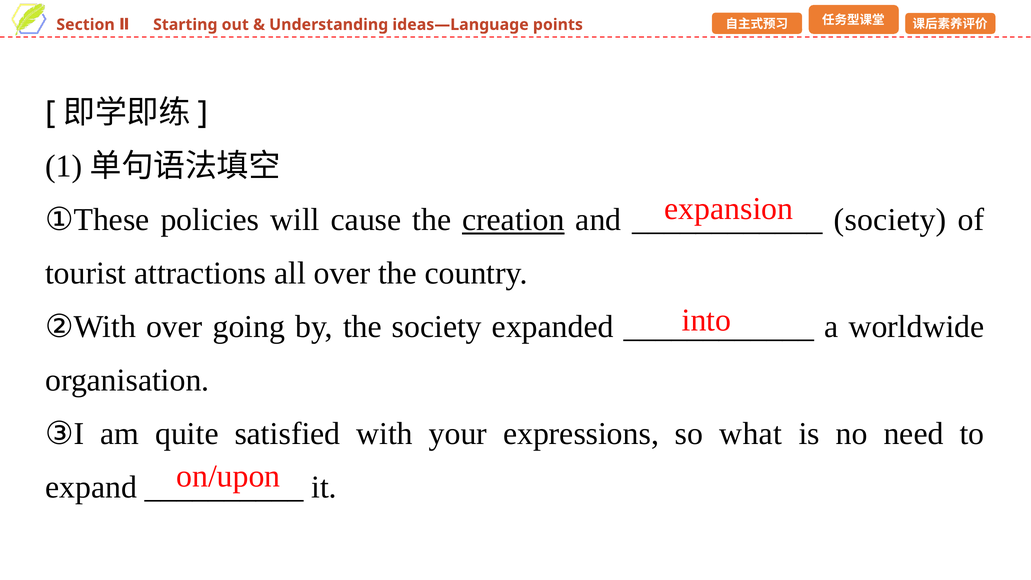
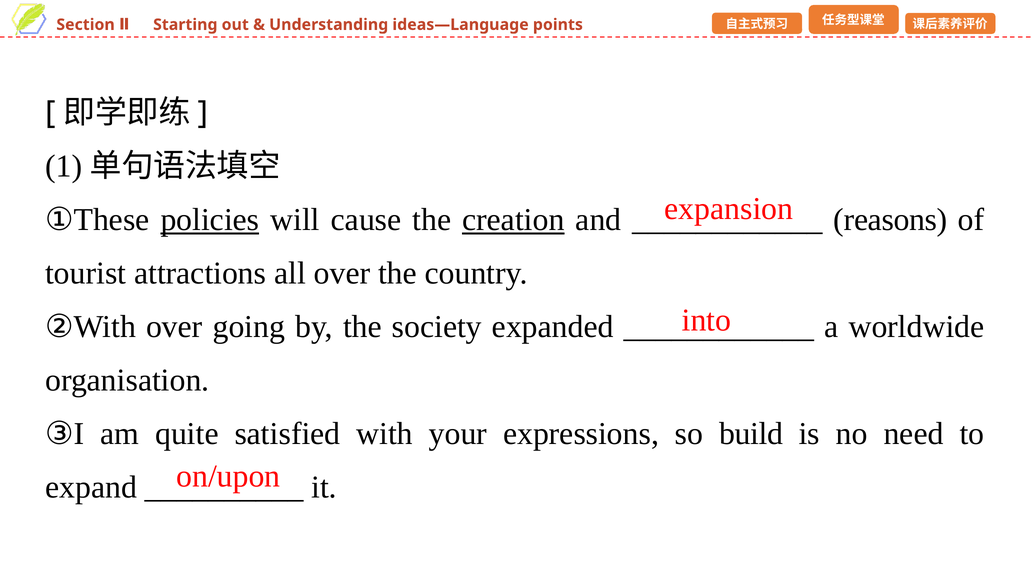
policies underline: none -> present (210, 220)
society: society -> reasons (890, 220)
what: what -> build (751, 434)
